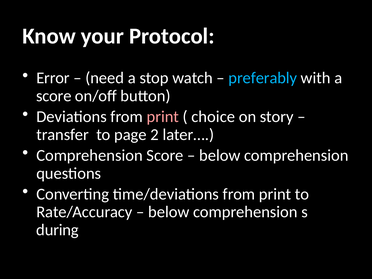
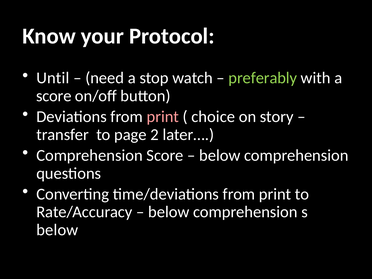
Error: Error -> Until (53, 78)
preferably colour: light blue -> light green (263, 78)
during: during -> below (57, 230)
